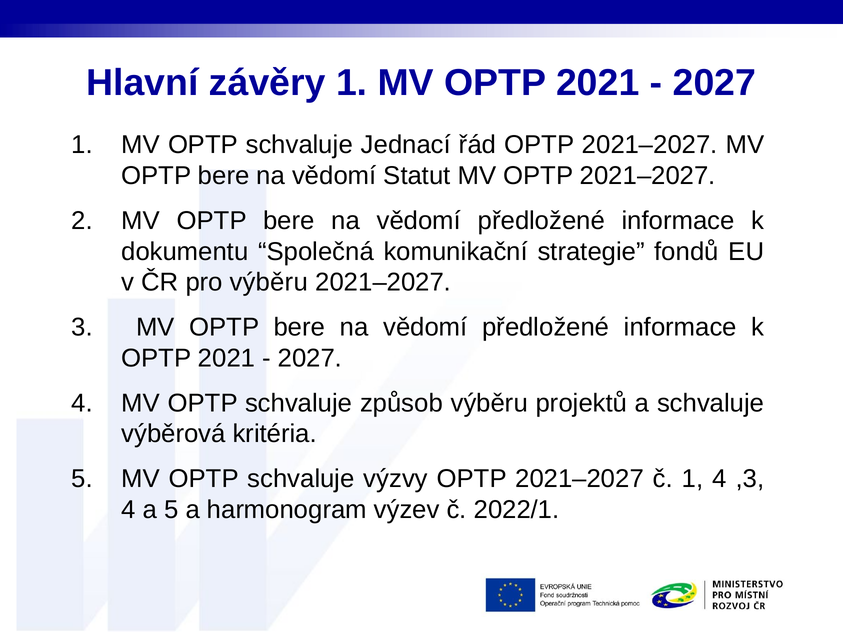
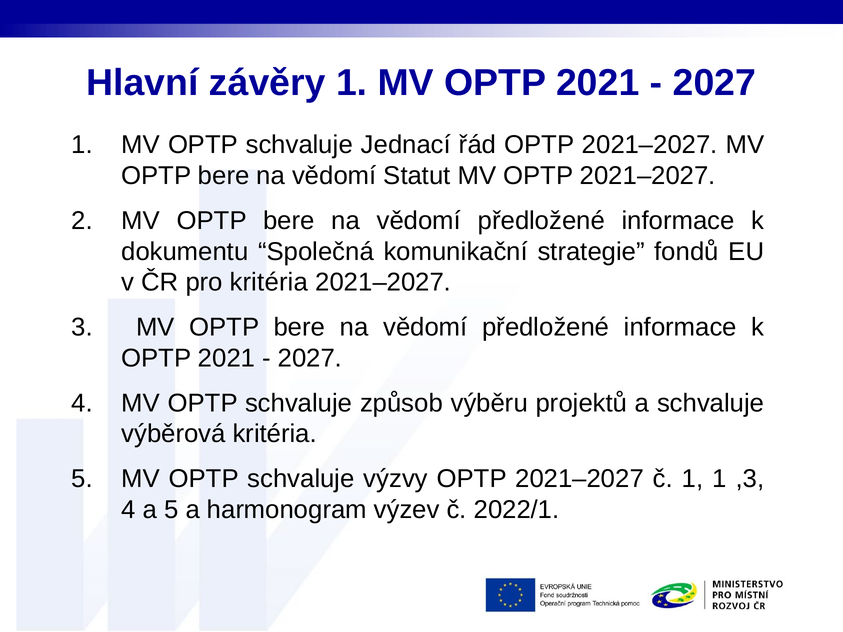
pro výběru: výběru -> kritéria (269, 283)
1 4: 4 -> 1 (719, 479)
